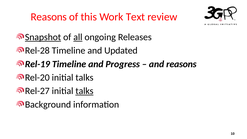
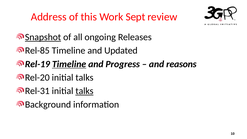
Reasons: Reasons -> Address (49, 17)
Text: Text -> Sept (135, 17)
all underline: present -> none (78, 37)
Rel-28: Rel-28 -> Rel-85 (37, 51)
Timeline underline: none -> present (69, 64)
Rel-27: Rel-27 -> Rel-31 (37, 91)
